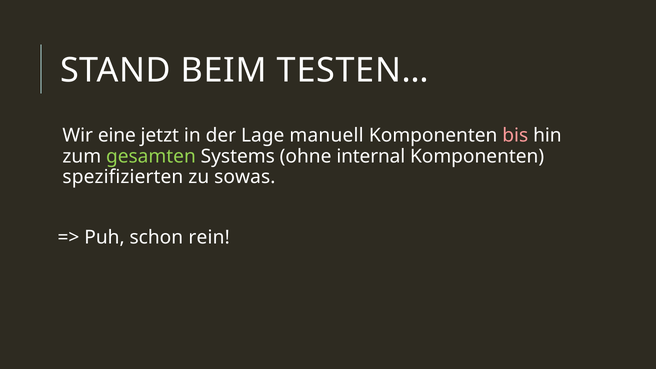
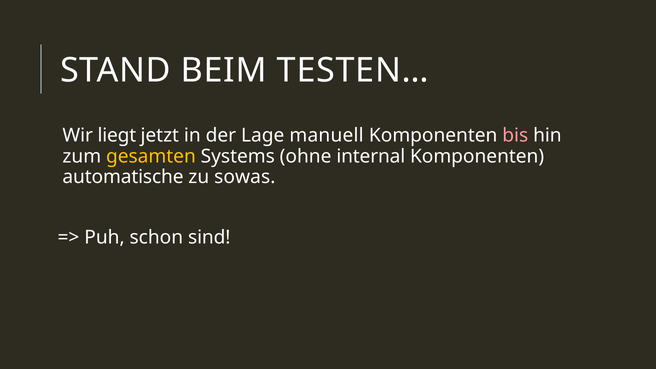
eine: eine -> liegt (117, 136)
gesamten colour: light green -> yellow (151, 156)
spezifizierten: spezifizierten -> automatische (123, 177)
rein: rein -> sind (209, 237)
